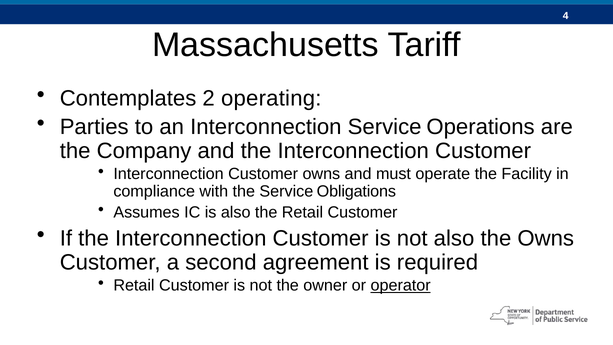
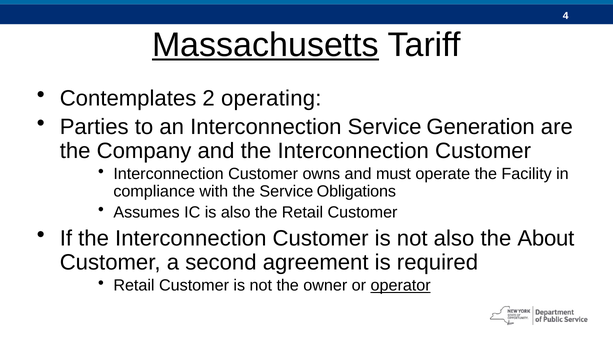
Massachusetts underline: none -> present (265, 45)
Operations: Operations -> Generation (481, 127)
the Owns: Owns -> About (546, 238)
